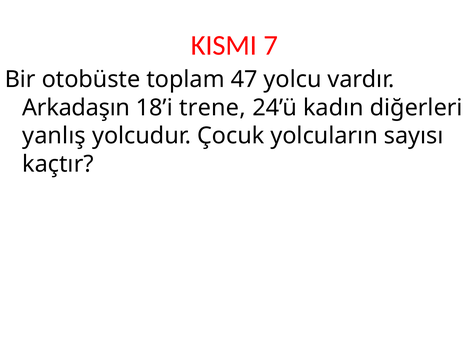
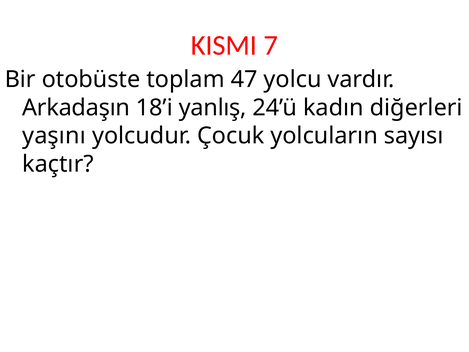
trene: trene -> yanlış (213, 108)
yanlış: yanlış -> yaşını (54, 136)
